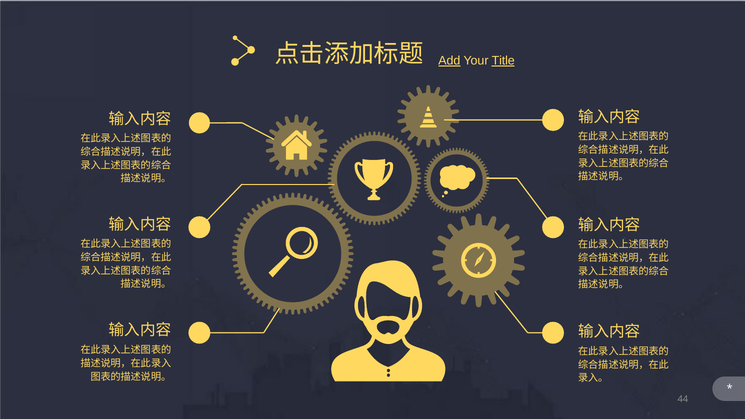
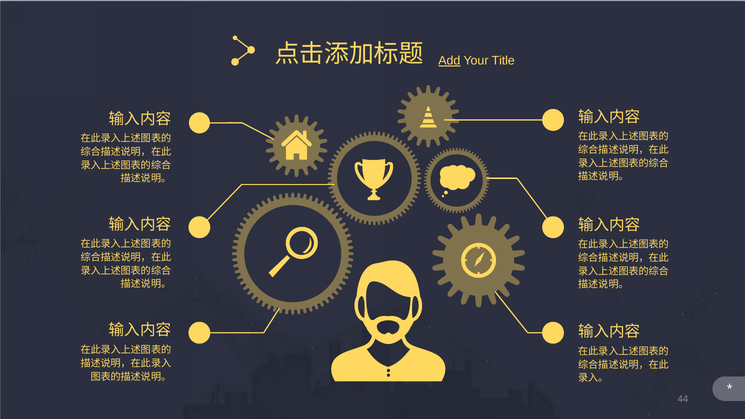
Title underline: present -> none (503, 61)
